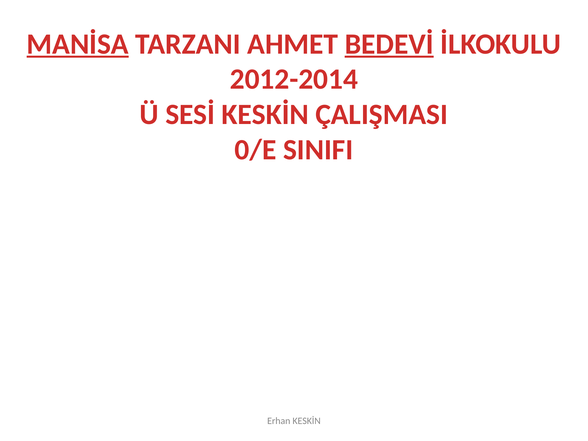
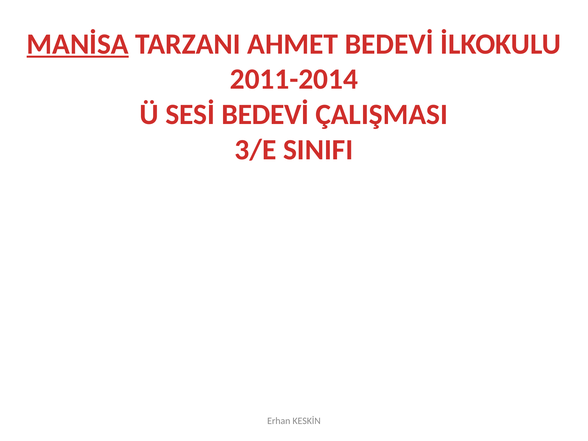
BEDEVİ underline: present -> none (389, 44)
2012-2014: 2012-2014 -> 2011-2014 (294, 79)
SESİ KESKİN: KESKİN -> BEDEVİ (265, 115)
0/E: 0/E -> 3/E (255, 150)
